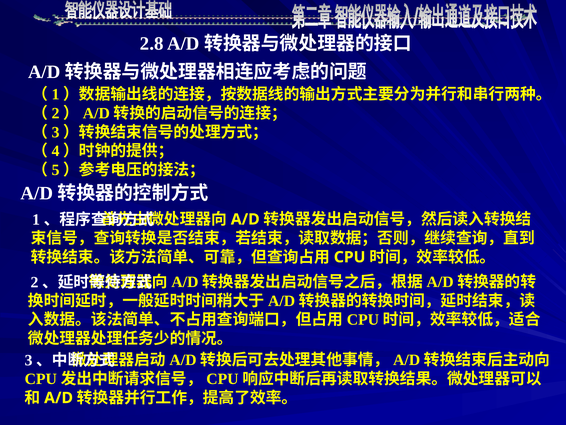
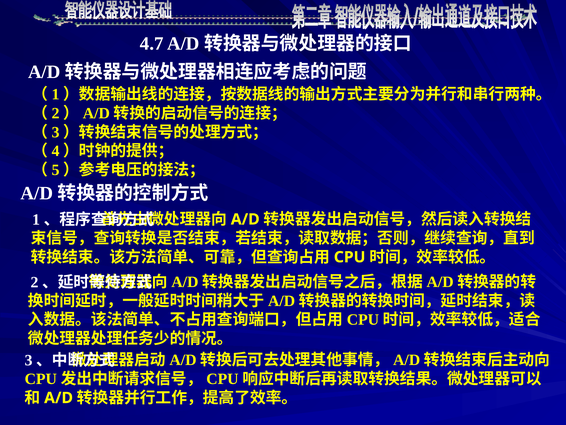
2.8: 2.8 -> 4.7 (152, 44)
